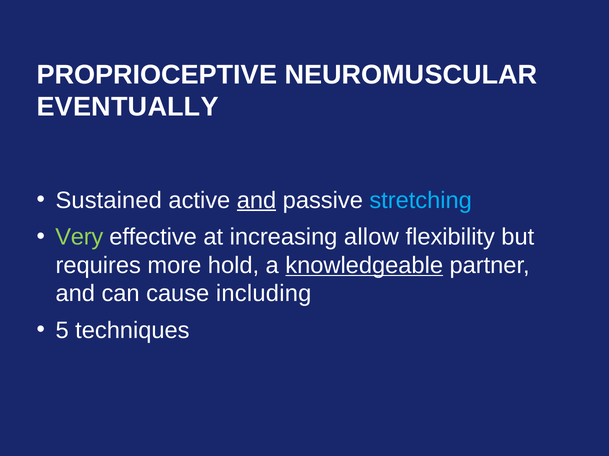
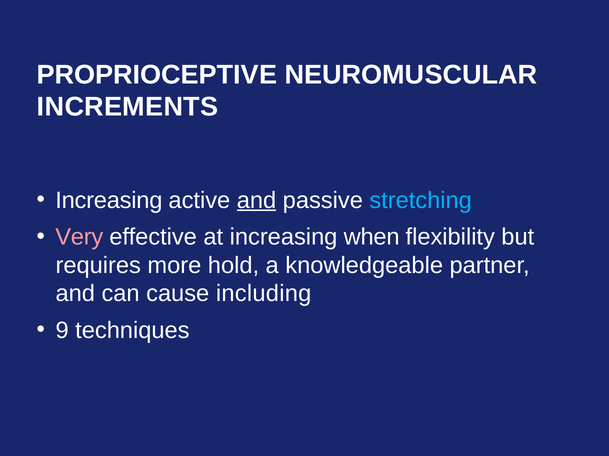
EVENTUALLY: EVENTUALLY -> INCREMENTS (128, 107)
Sustained: Sustained -> Increasing (109, 201)
Very colour: light green -> pink (79, 237)
allow: allow -> when (372, 237)
knowledgeable underline: present -> none (364, 266)
5: 5 -> 9 (62, 331)
